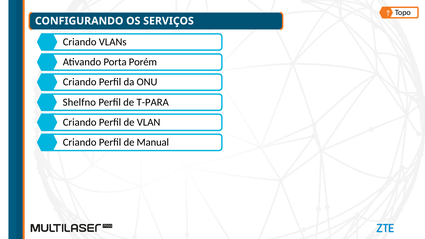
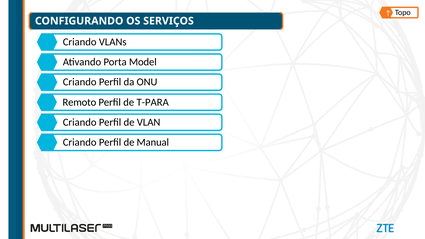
Porém: Porém -> Model (143, 62)
Shelfno: Shelfno -> Remoto (79, 102)
